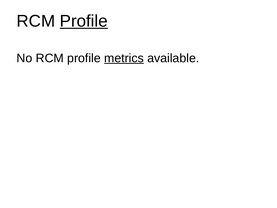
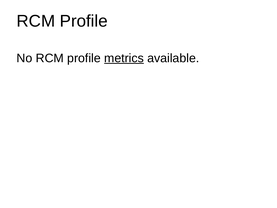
Profile underline: present -> none (84, 21)
